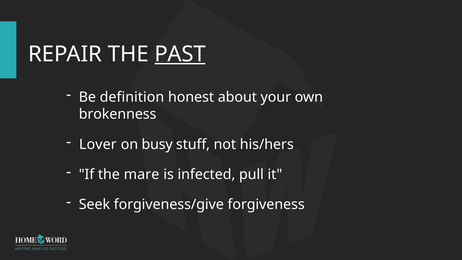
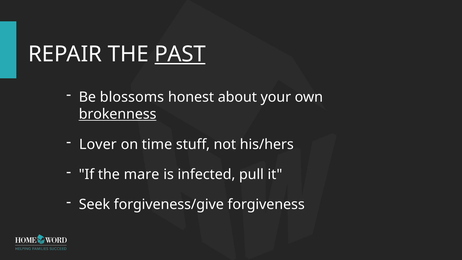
definition: definition -> blossoms (132, 97)
brokenness underline: none -> present (118, 114)
busy: busy -> time (157, 144)
